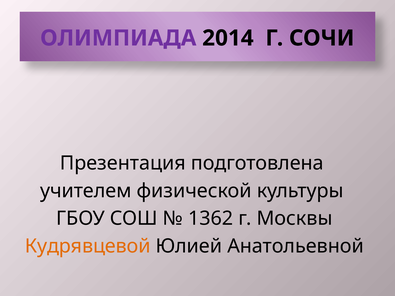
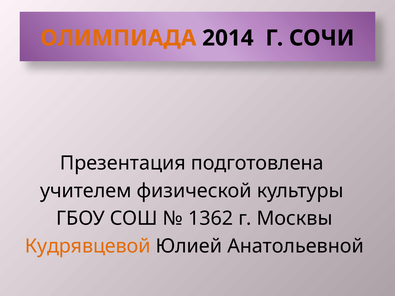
ОЛИМПИАДА colour: purple -> orange (118, 38)
